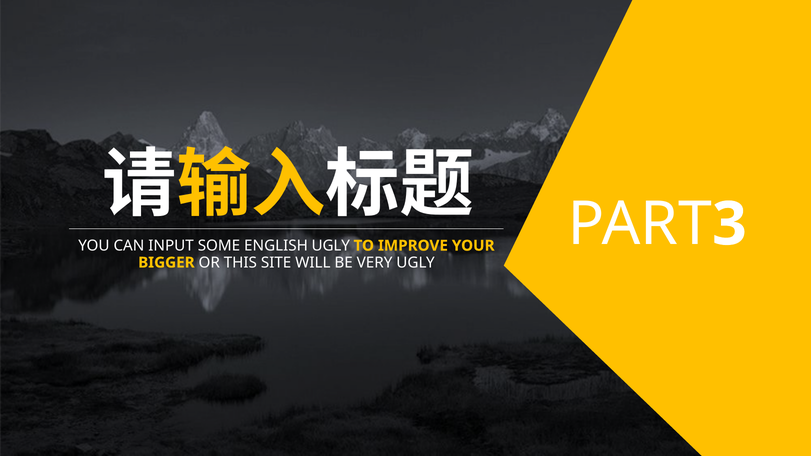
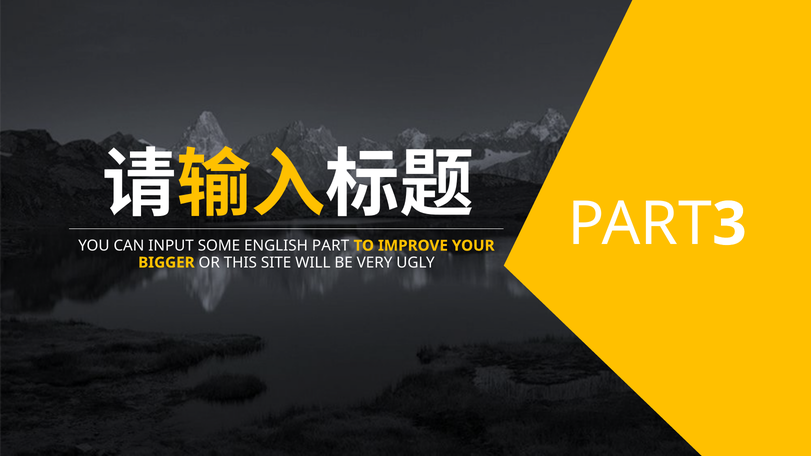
ENGLISH UGLY: UGLY -> PART (331, 246)
